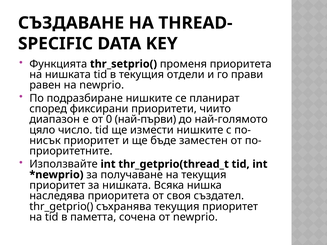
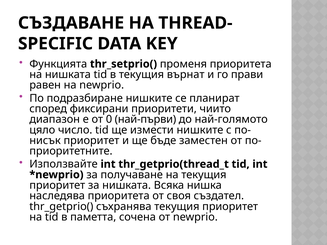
отдели: отдели -> върнат (186, 75)
